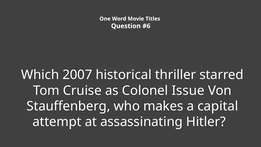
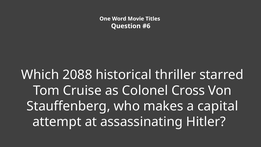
2007: 2007 -> 2088 (77, 75)
Issue: Issue -> Cross (188, 90)
